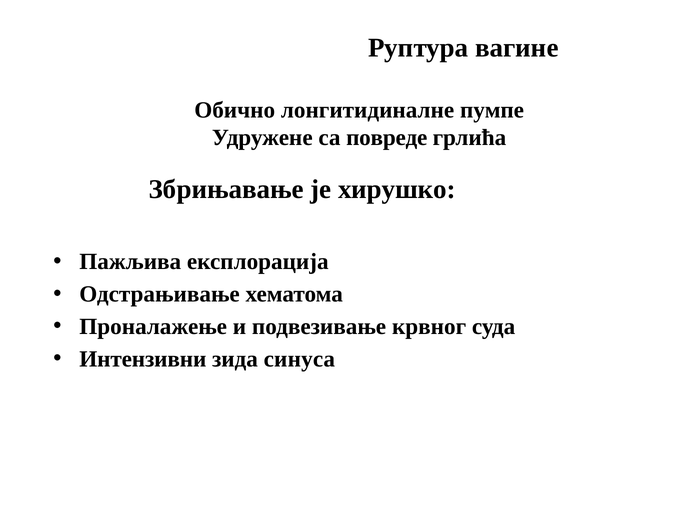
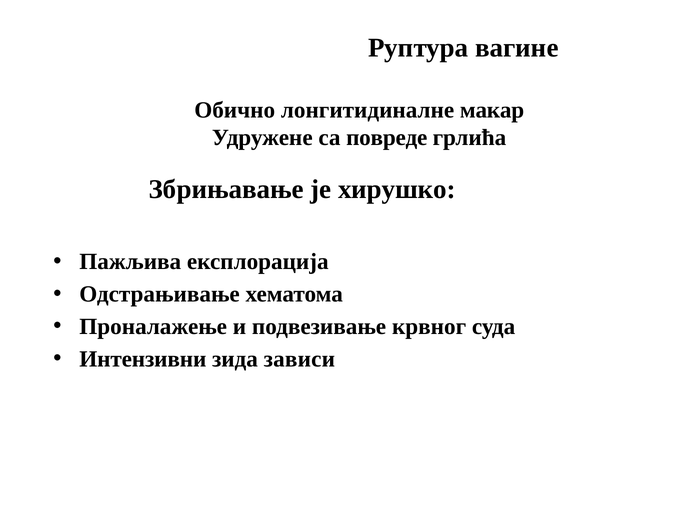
пумпе: пумпе -> макар (492, 110)
синуса: синуса -> зависи (299, 359)
